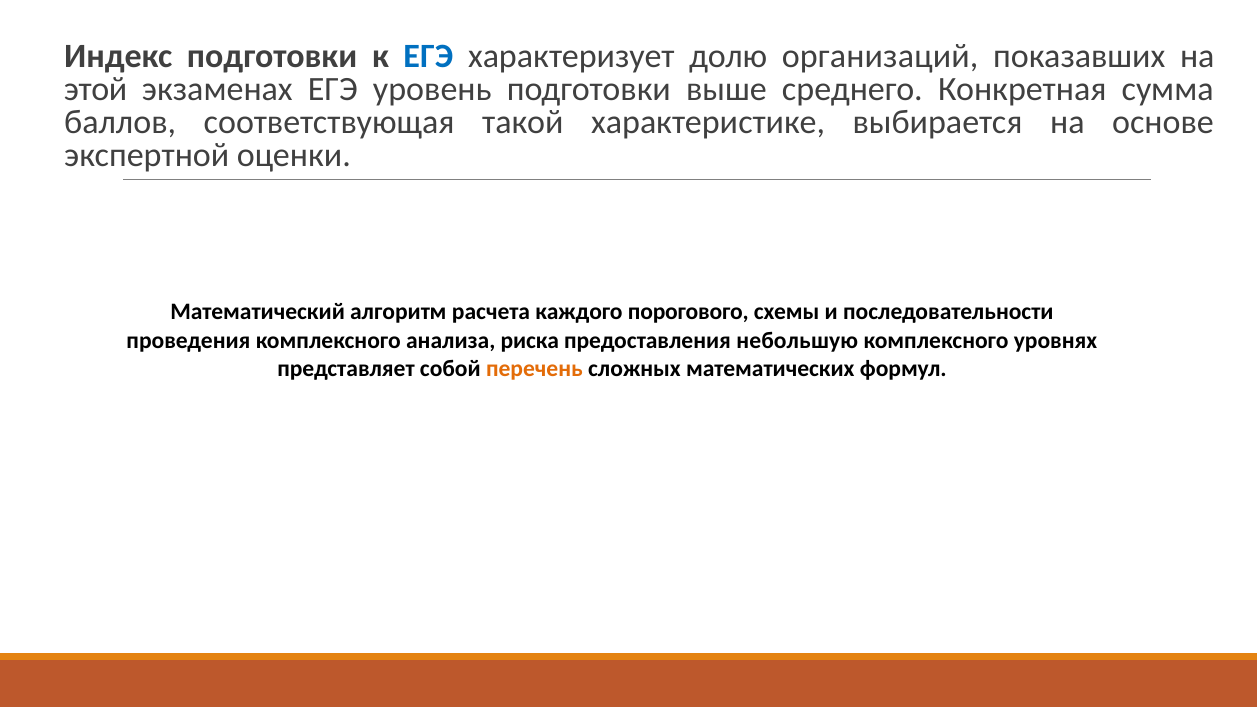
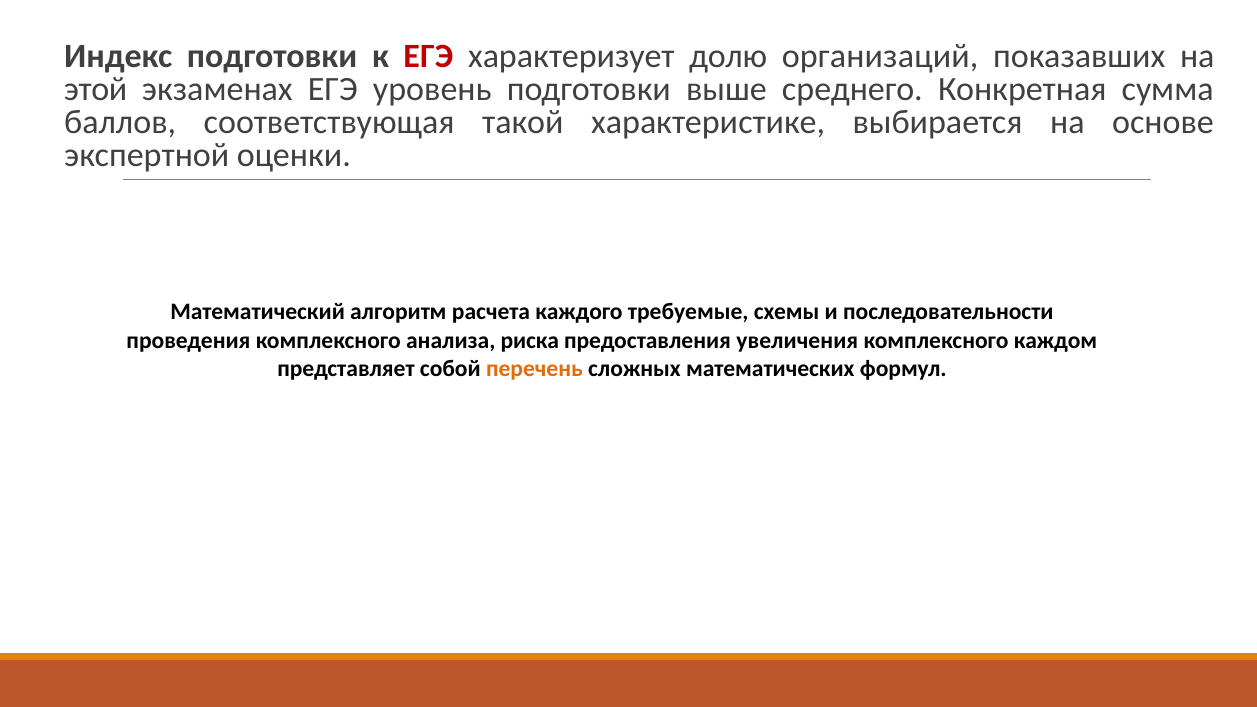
ЕГЭ colour: blue -> red (428, 56)
порогового: порогового -> требуемые (688, 312)
небольшую: небольшую -> увеличения (797, 340)
уровнях: уровнях -> каждом (1056, 340)
